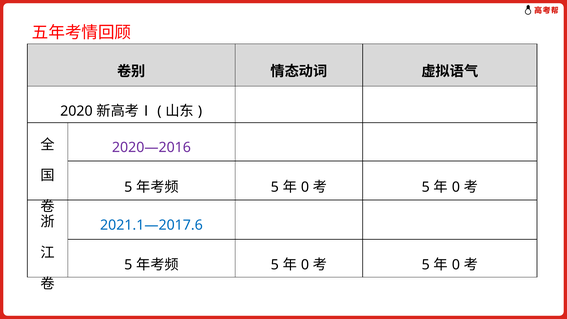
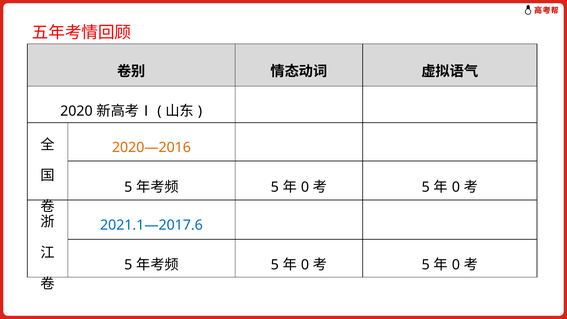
2020—2016 colour: purple -> orange (151, 147)
